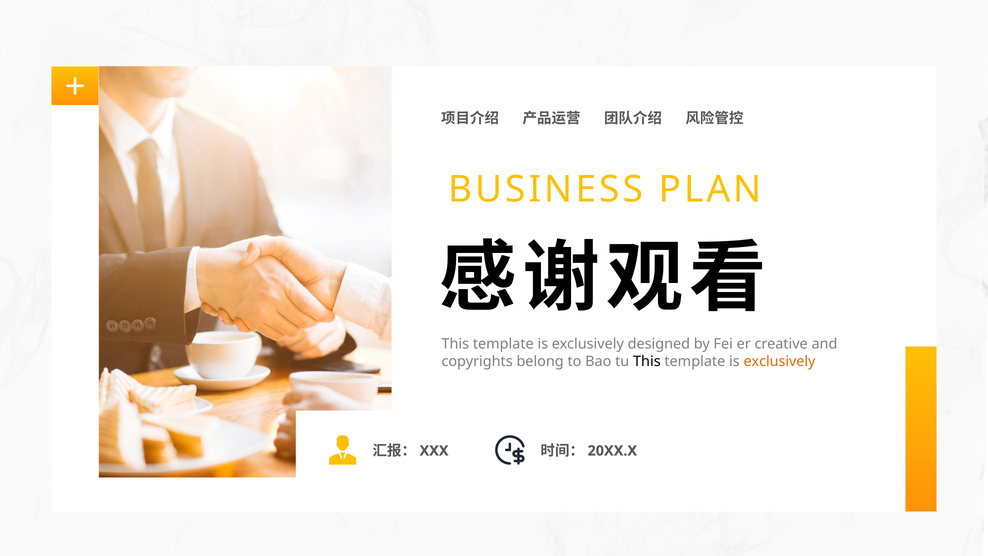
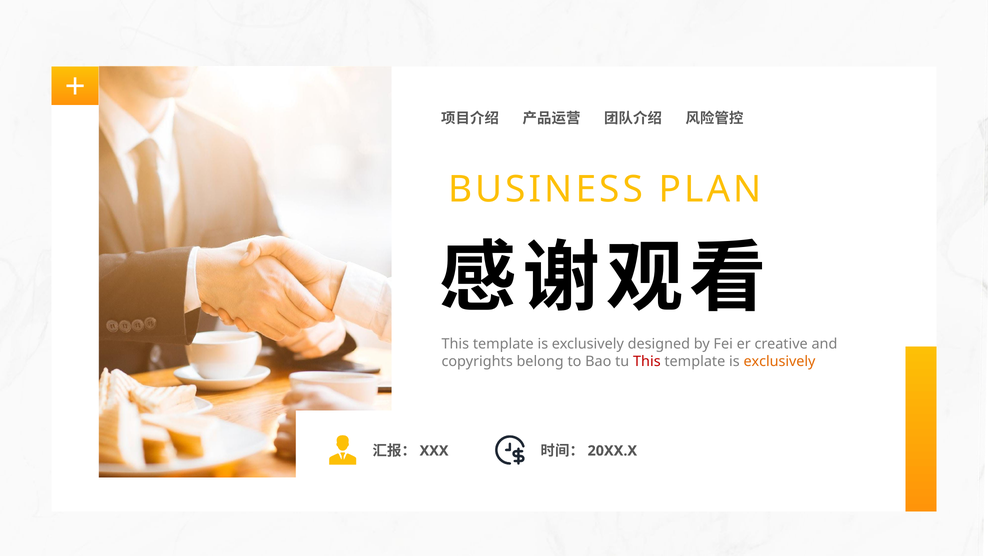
This colour: black -> red (647, 361)
